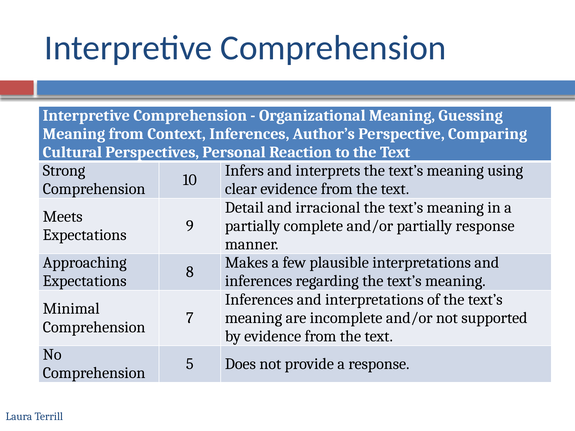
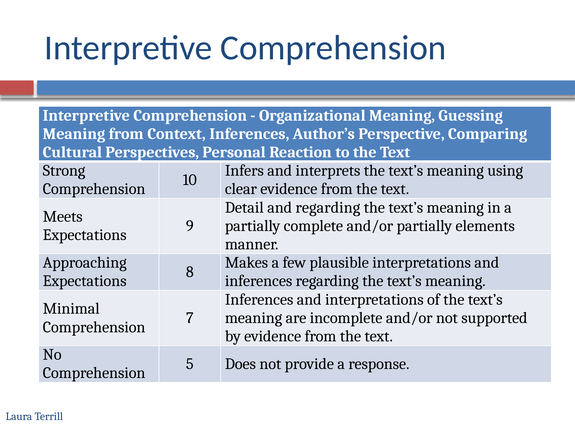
and irracional: irracional -> regarding (328, 208)
partially response: response -> elements (485, 226)
